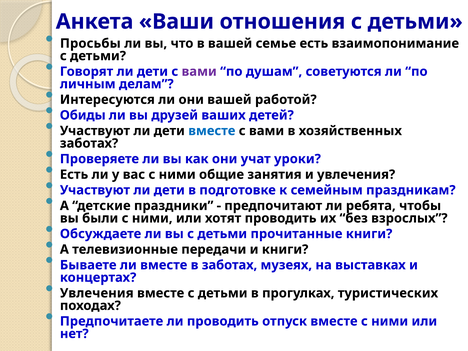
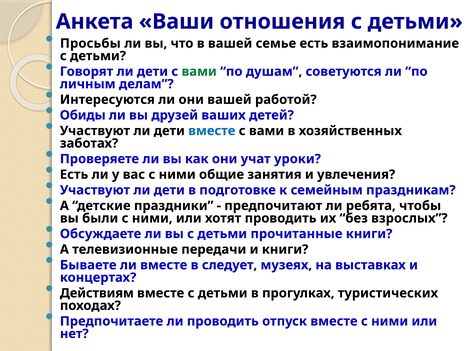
вами colour: purple -> green (199, 72)
в заботах: заботах -> следует (230, 265)
Увлечения: Увлечения -> Действиям (97, 293)
